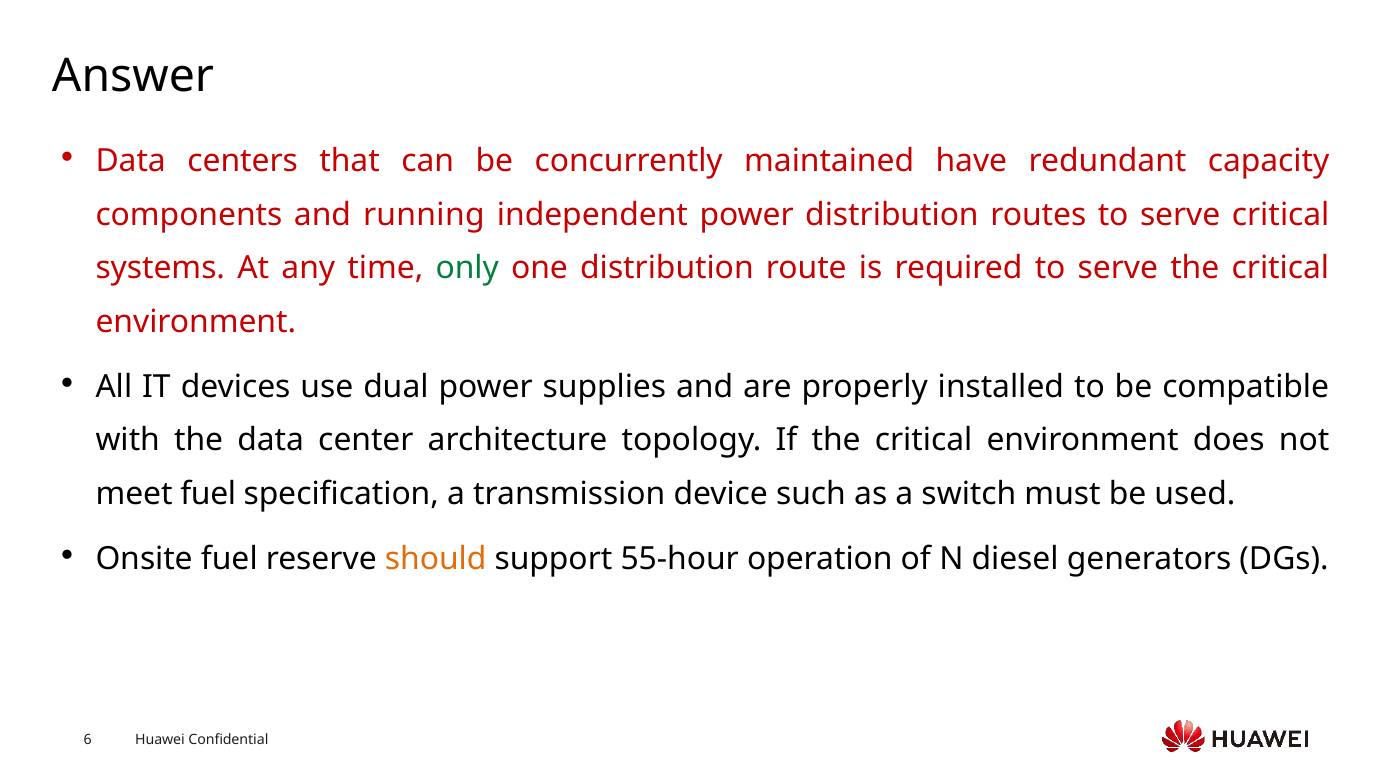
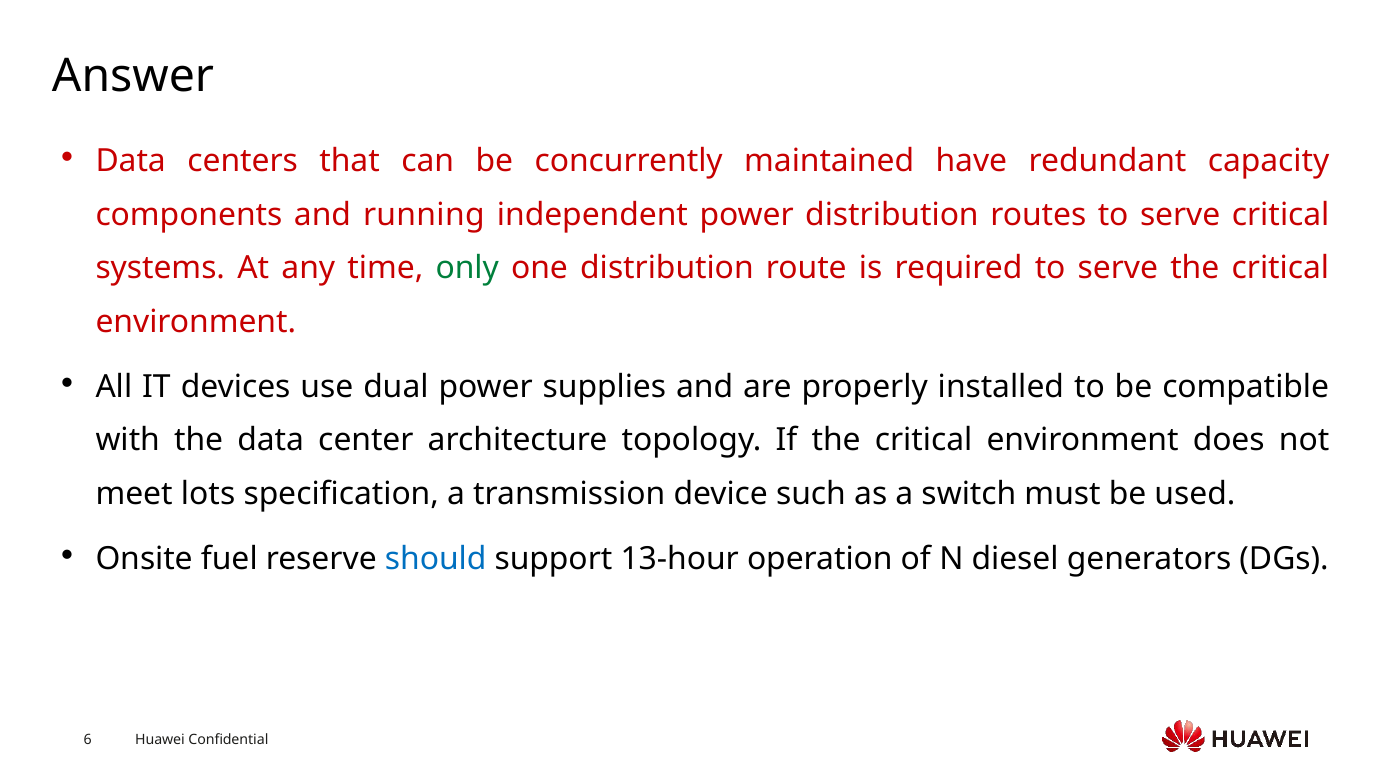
meet fuel: fuel -> lots (208, 493)
should colour: orange -> blue (436, 558)
55-hour: 55-hour -> 13-hour (680, 558)
